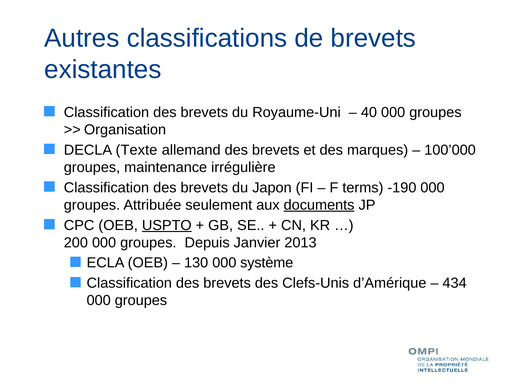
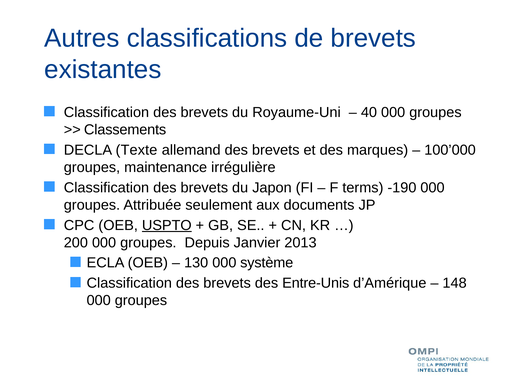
Organisation: Organisation -> Classements (125, 130)
documents underline: present -> none (319, 205)
Clefs-Unis: Clefs-Unis -> Entre-Unis (316, 283)
434: 434 -> 148 (455, 283)
